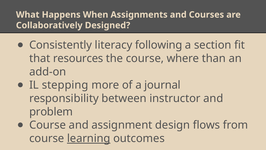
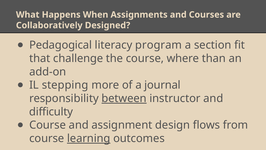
Consistently: Consistently -> Pedagogical (61, 45)
following: following -> program (159, 45)
resources: resources -> challenge (78, 58)
between underline: none -> present (124, 98)
problem: problem -> difficulty (51, 111)
